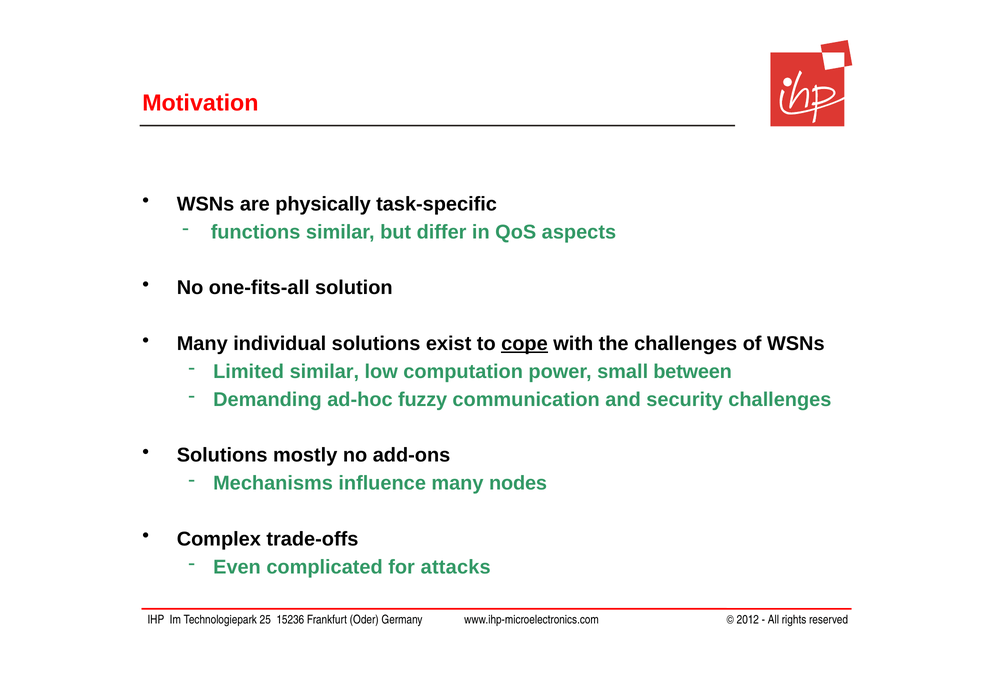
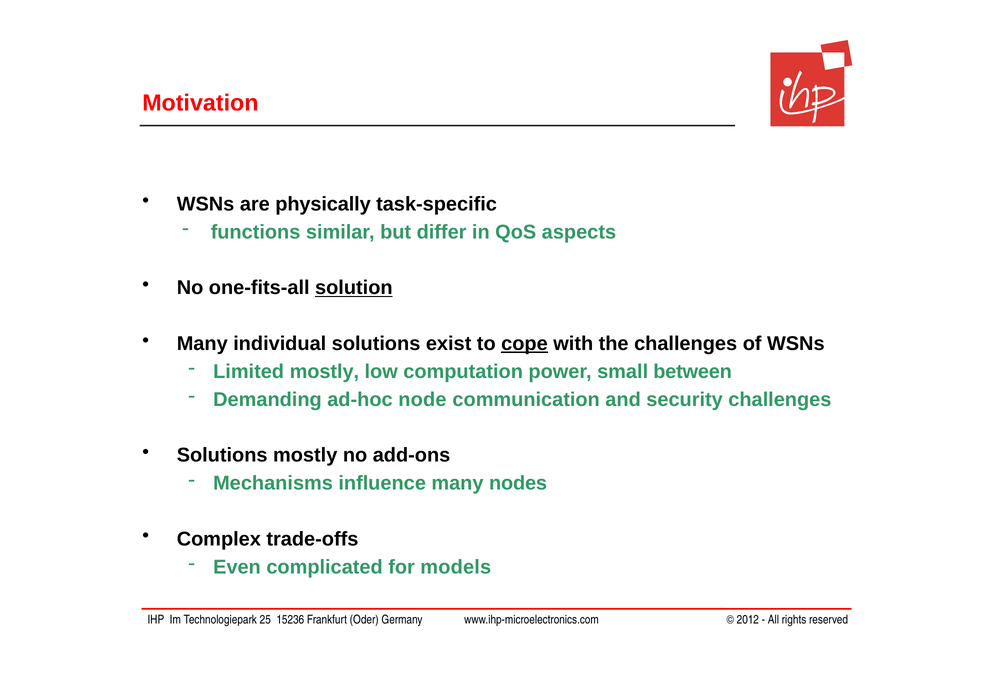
solution underline: none -> present (354, 288)
Limited similar: similar -> mostly (324, 372)
fuzzy: fuzzy -> node (422, 400)
attacks: attacks -> models (456, 568)
